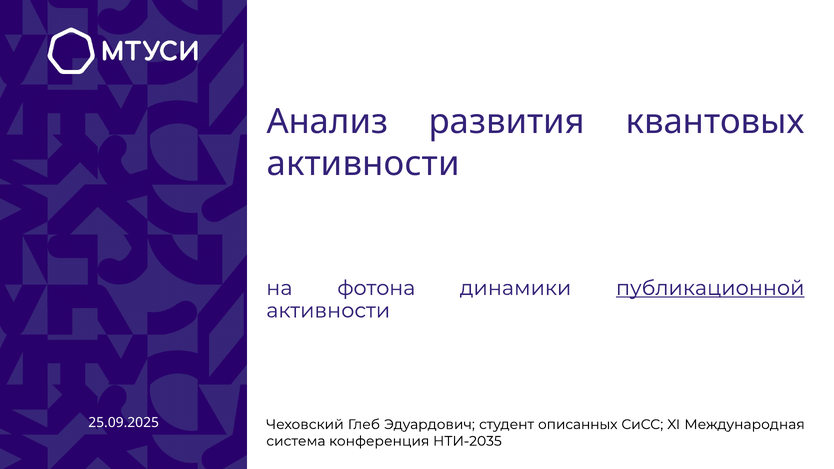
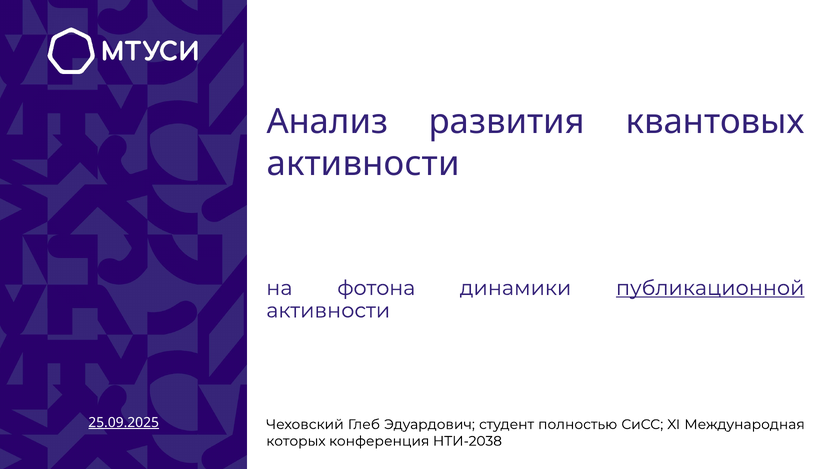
25.09.2025 underline: none -> present (124, 423)
описанных: описанных -> полностью (578, 425)
система: система -> которых (296, 441)
НТИ-2035: НТИ-2035 -> НТИ-2038 (467, 441)
